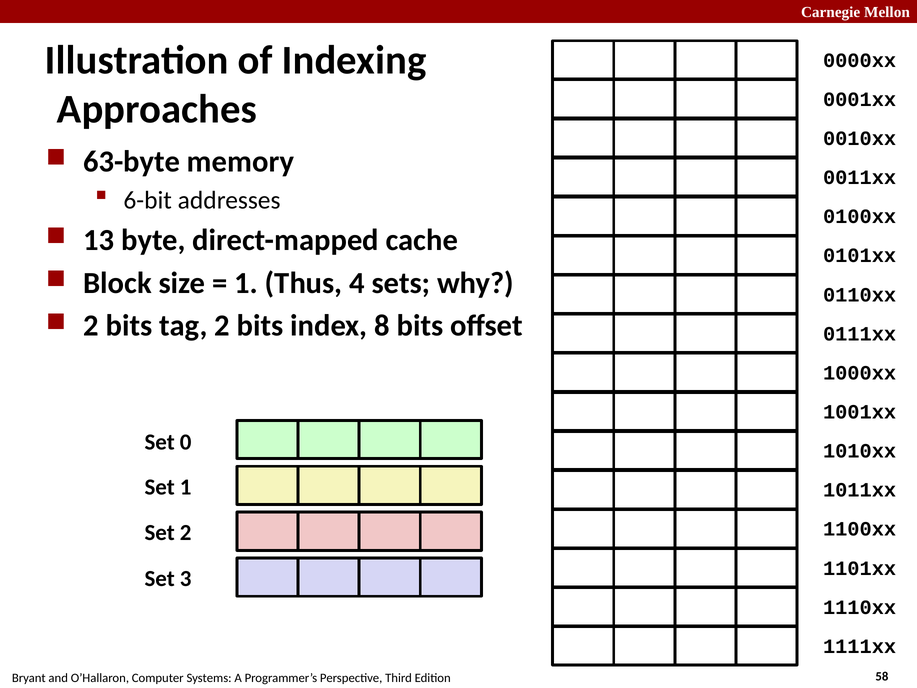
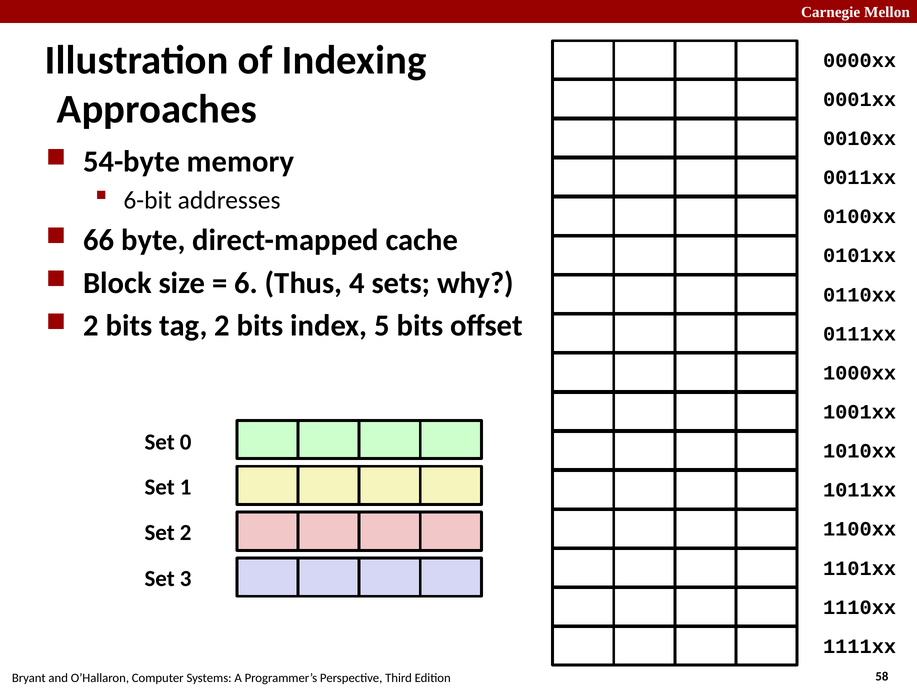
63-byte: 63-byte -> 54-byte (132, 162)
13: 13 -> 66 (99, 240)
1: 1 -> 6 (246, 283)
8: 8 -> 5 (382, 326)
